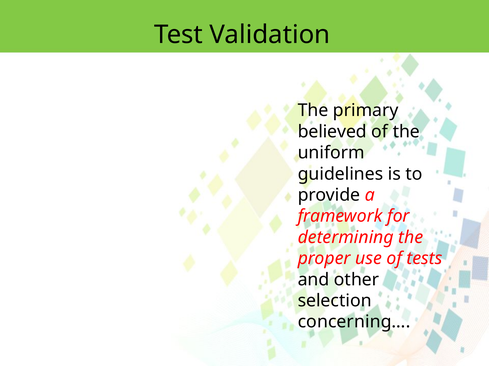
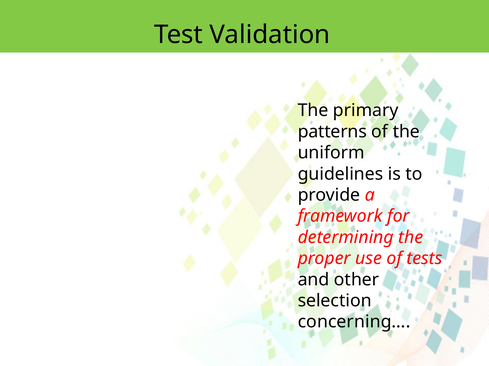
believed: believed -> patterns (332, 132)
